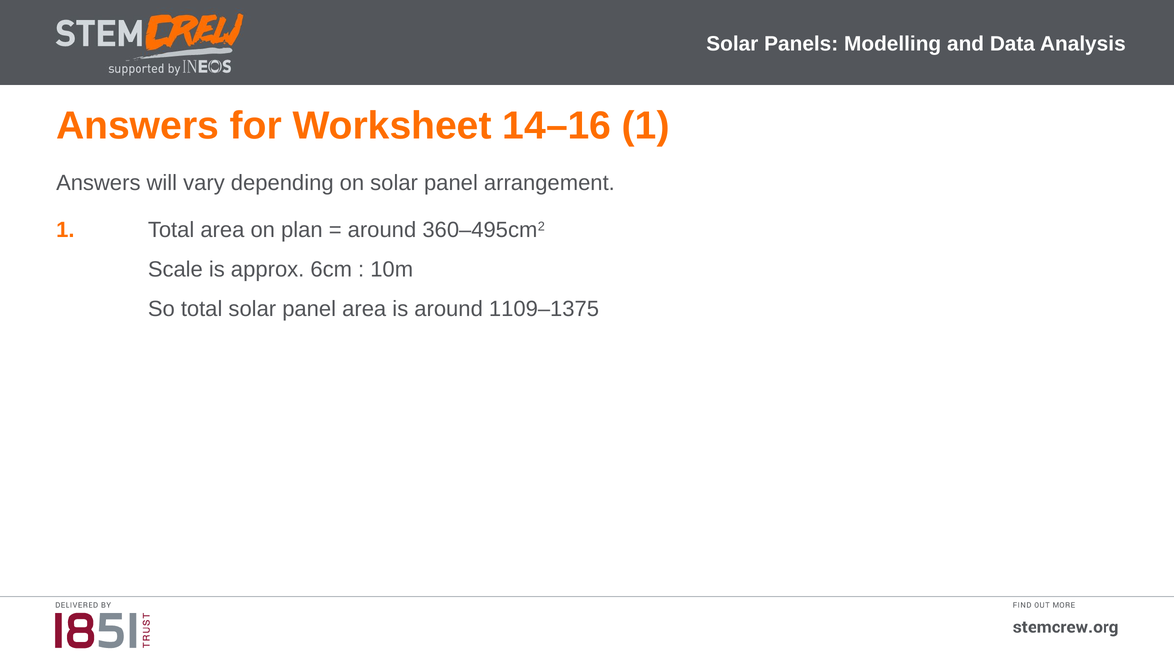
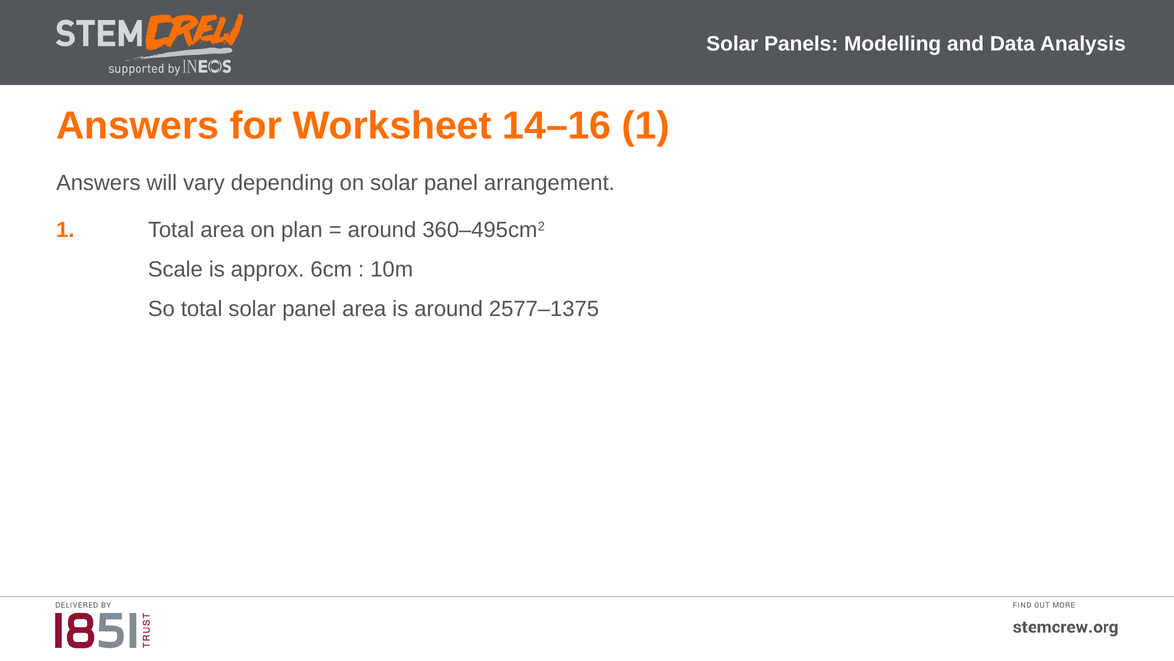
1109–1375: 1109–1375 -> 2577–1375 (544, 309)
